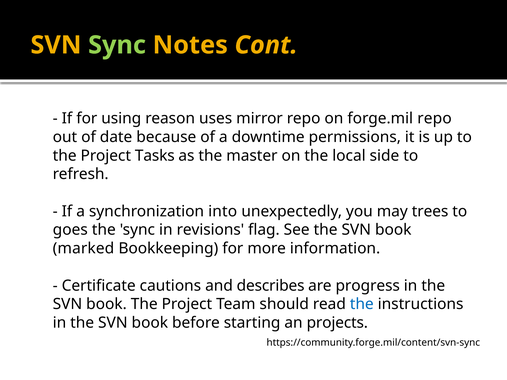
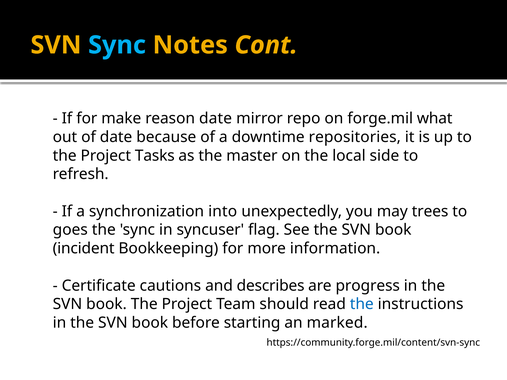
Sync colour: light green -> light blue (117, 45)
using: using -> make (121, 119)
reason uses: uses -> date (216, 119)
forge.mil repo: repo -> what (435, 119)
permissions: permissions -> repositories (355, 137)
revisions: revisions -> syncuser (210, 230)
marked: marked -> incident (84, 249)
projects: projects -> marked (337, 323)
